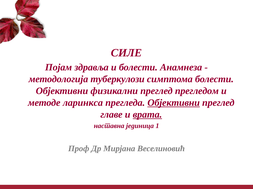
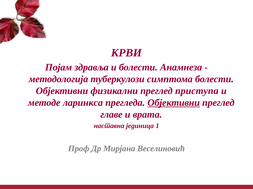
СИЛЕ: СИЛЕ -> КРВИ (126, 53)
прегледом: прегледом -> приступа (197, 91)
врата underline: present -> none (147, 115)
